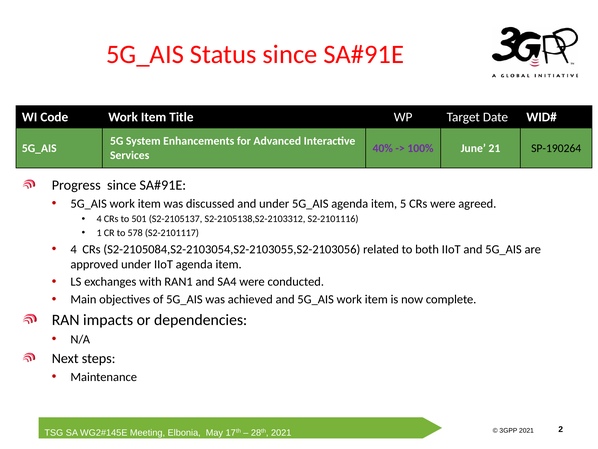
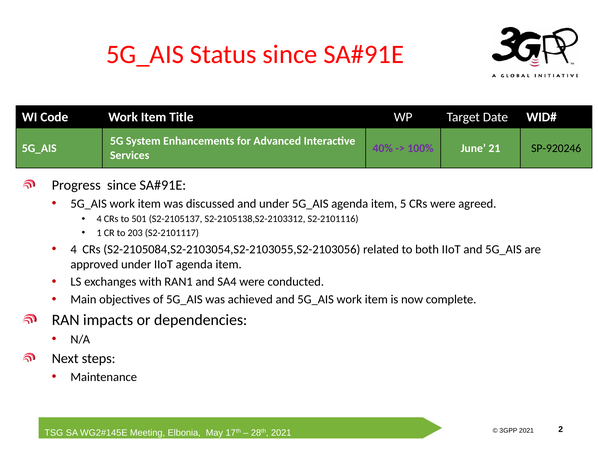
SP-190264: SP-190264 -> SP-920246 (556, 148)
578: 578 -> 203 (135, 233)
